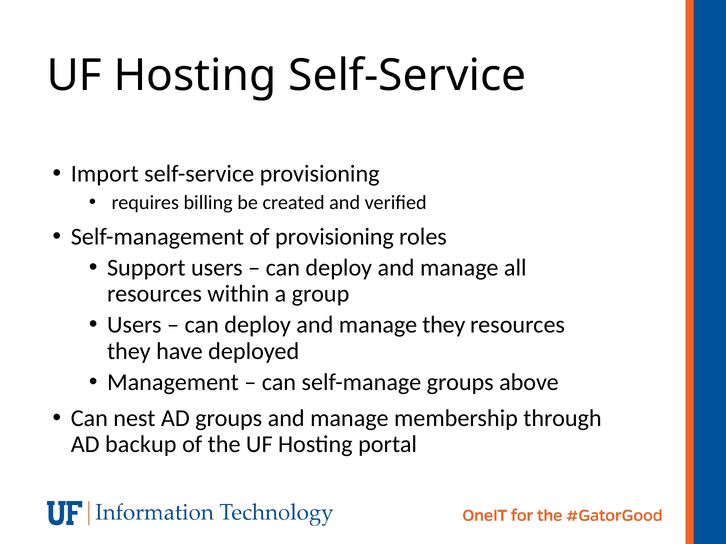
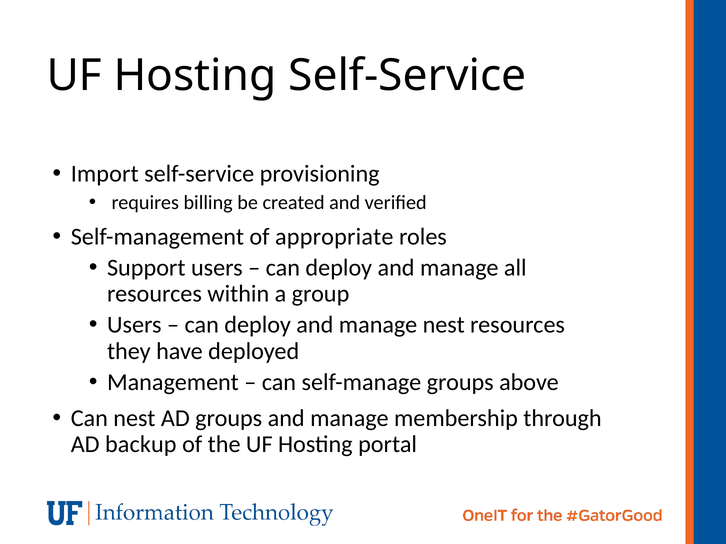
of provisioning: provisioning -> appropriate (334, 237)
manage they: they -> nest (444, 325)
